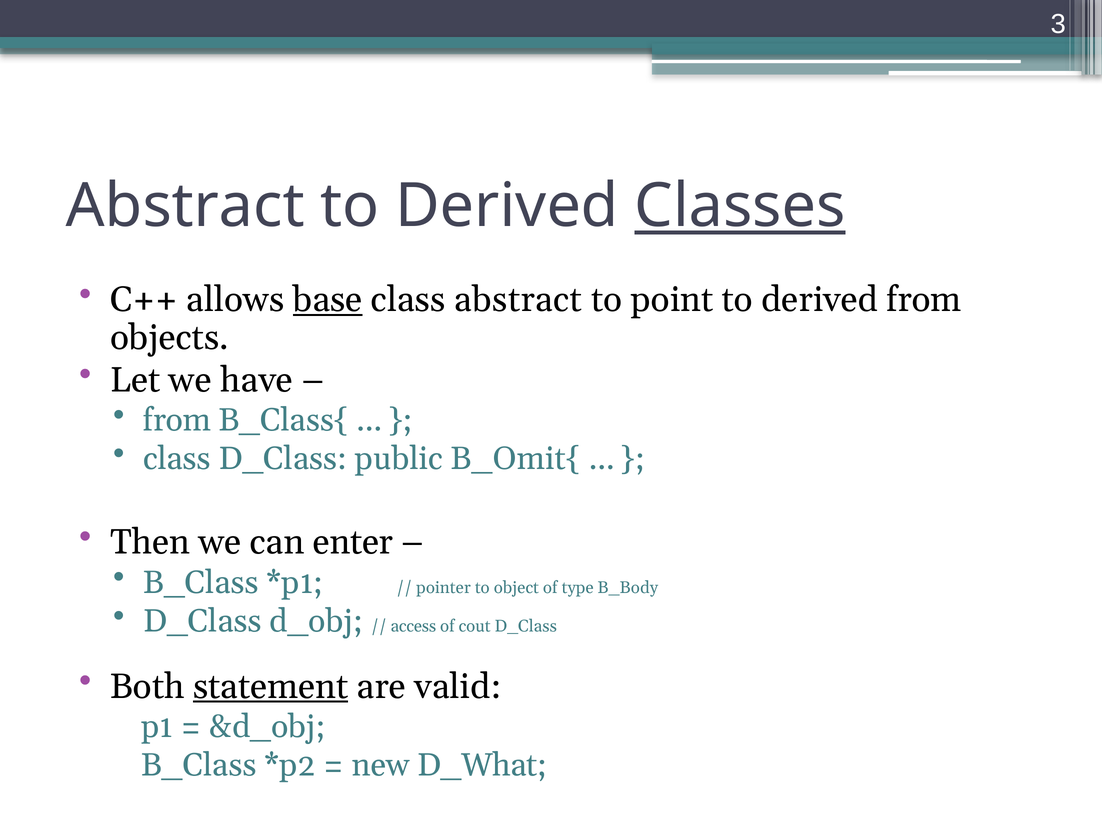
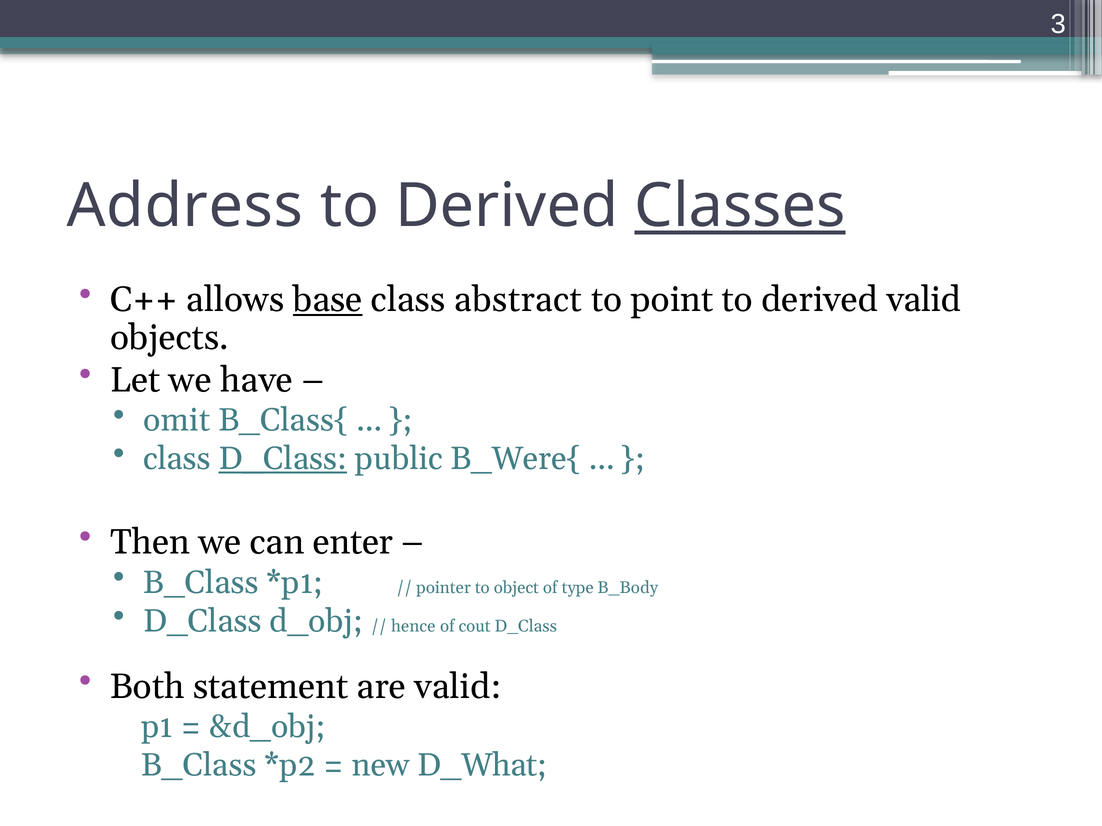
Abstract: Abstract -> Address (185, 206)
derived from: from -> valid (924, 300)
from: from -> omit (177, 420)
D_Class underline: none -> present (283, 459)
B_Omit{: B_Omit{ -> B_Were{ (515, 459)
access: access -> hence (413, 627)
statement underline: present -> none (271, 687)
